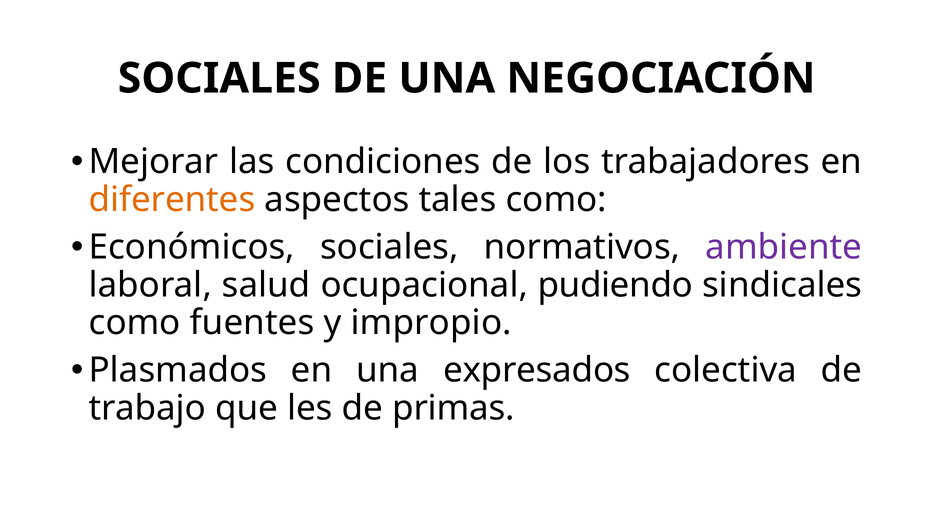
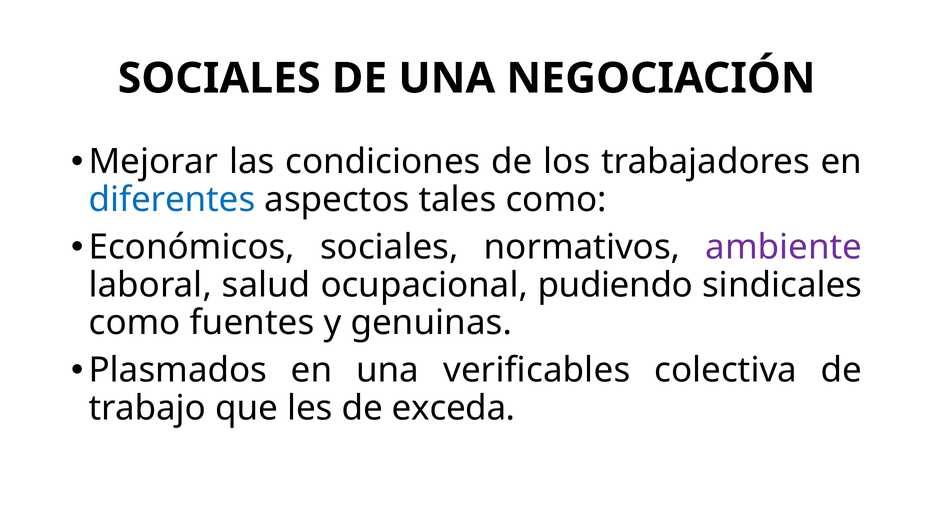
diferentes colour: orange -> blue (172, 200)
impropio: impropio -> genuinas (431, 323)
expresados: expresados -> verificables (537, 371)
primas: primas -> exceda (454, 409)
